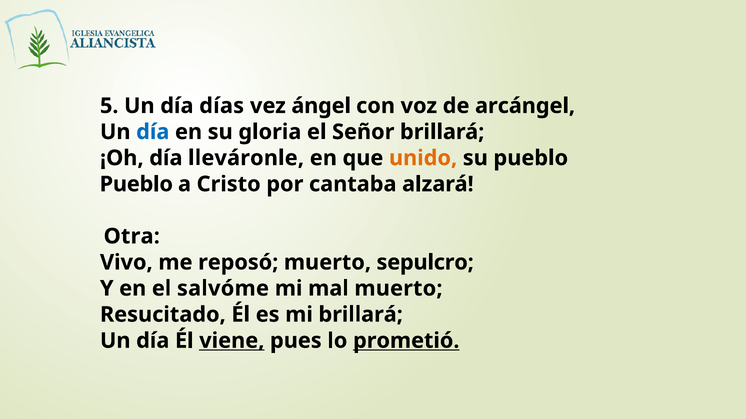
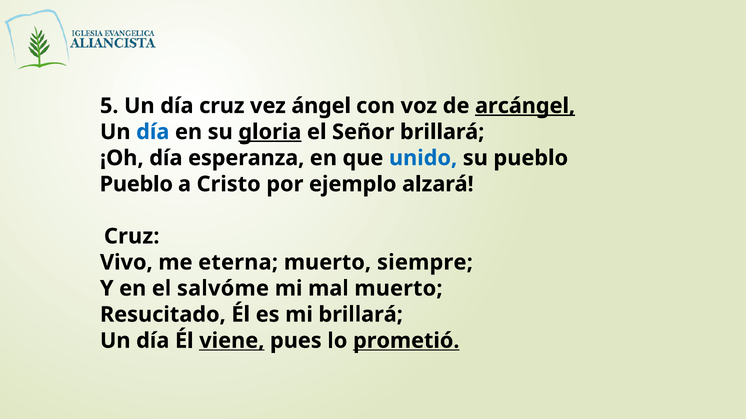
día días: días -> cruz (222, 106)
arcángel underline: none -> present (525, 106)
gloria underline: none -> present (270, 132)
lleváronle: lleváronle -> esperanza (246, 158)
unido colour: orange -> blue (423, 158)
cantaba: cantaba -> ejemplo (353, 184)
Otra: Otra -> Cruz (132, 237)
reposó: reposó -> eterna (238, 263)
sepulcro: sepulcro -> siempre (425, 263)
